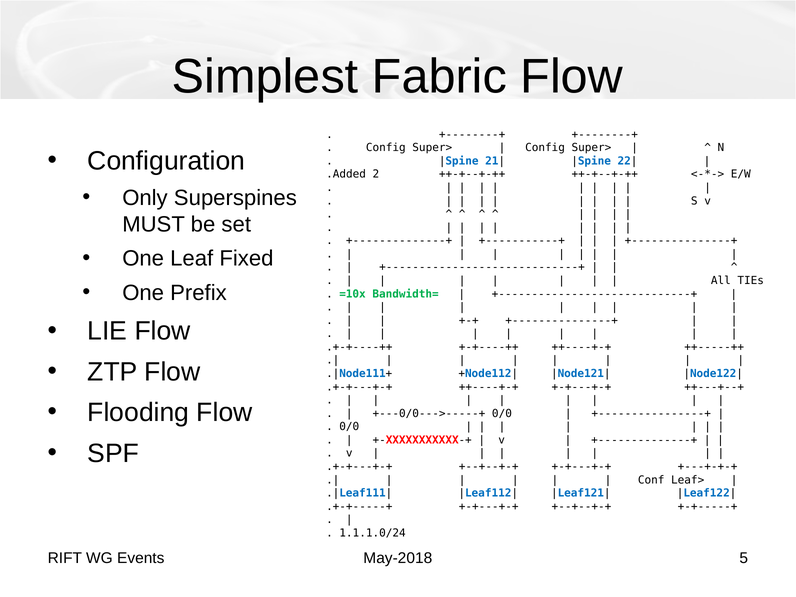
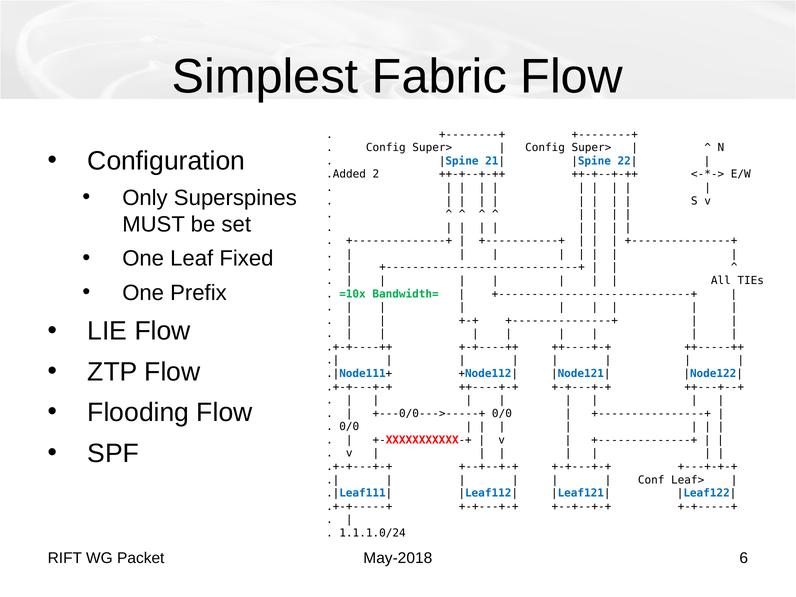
Events: Events -> Packet (141, 558)
5: 5 -> 6 (744, 558)
